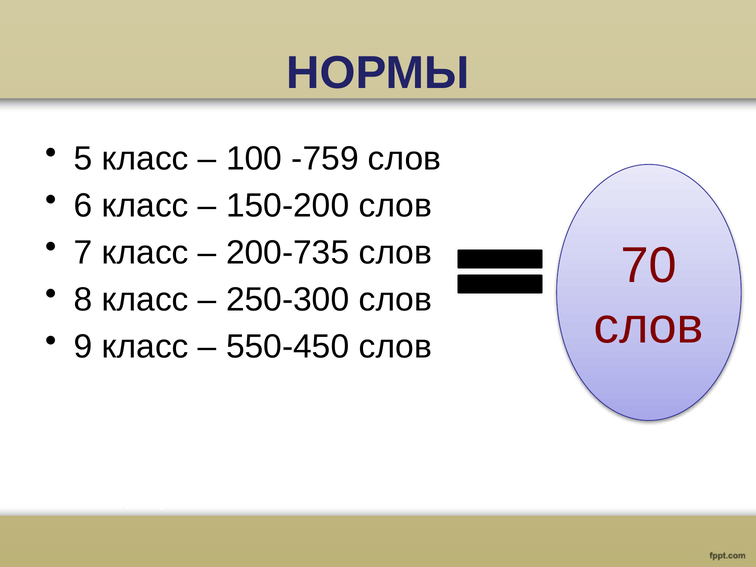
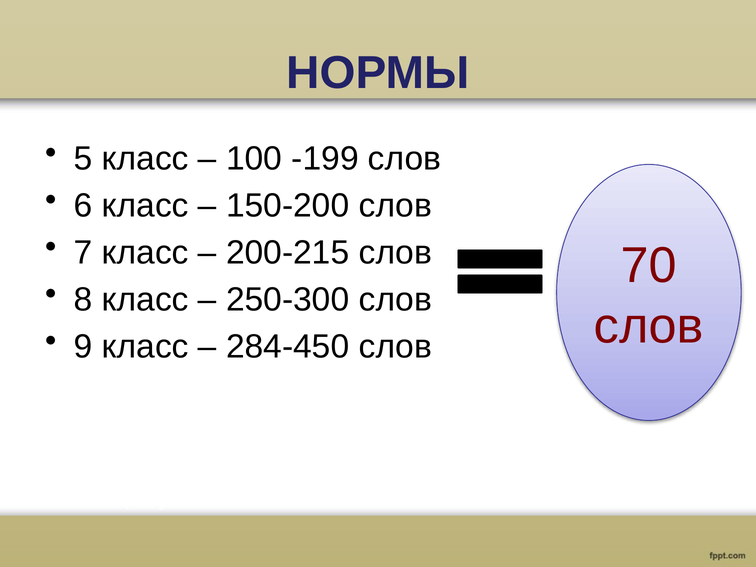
-759: -759 -> -199 (325, 159)
200-735: 200-735 -> 200-215 (288, 253)
550-450: 550-450 -> 284-450 (288, 347)
